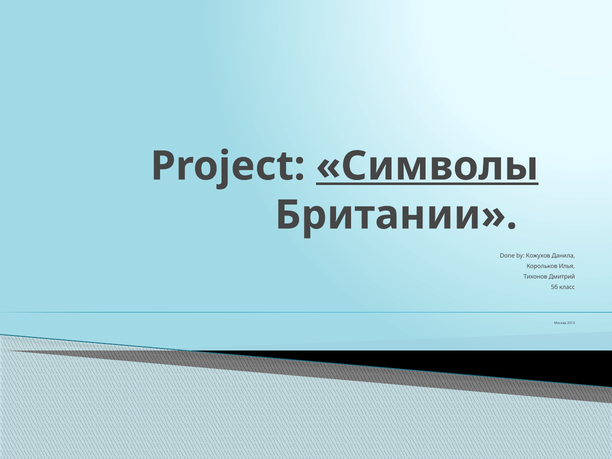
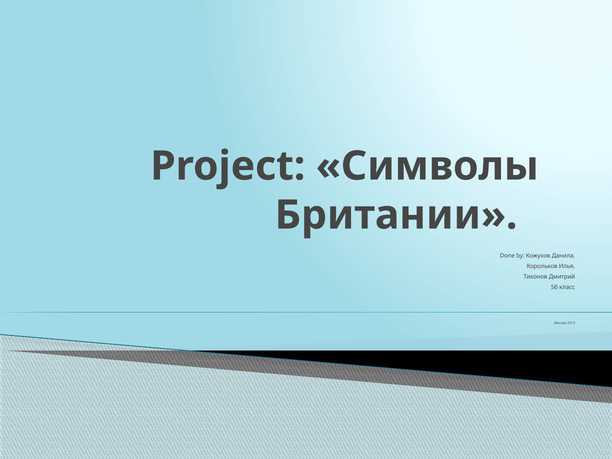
Символы underline: present -> none (427, 166)
